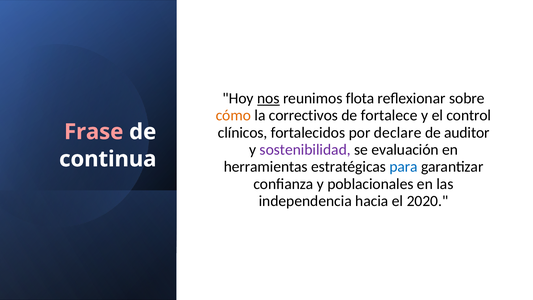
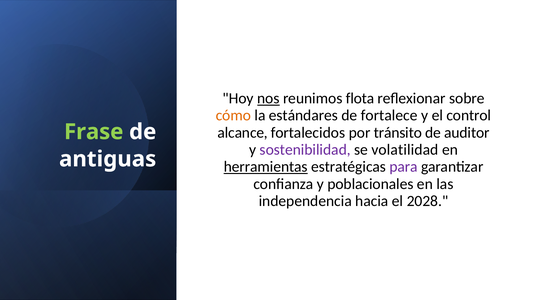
correctivos: correctivos -> estándares (303, 115)
clínicos: clínicos -> alcance (243, 133)
declare: declare -> tránsito (398, 133)
Frase colour: pink -> light green (94, 132)
evaluación: evaluación -> volatilidad (405, 150)
continua: continua -> antiguas (108, 159)
herramientas underline: none -> present (266, 167)
para colour: blue -> purple (404, 167)
2020: 2020 -> 2028 (427, 201)
